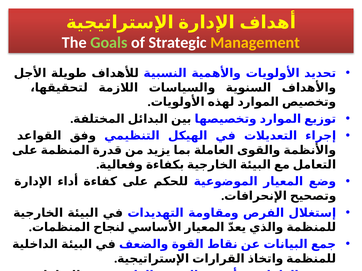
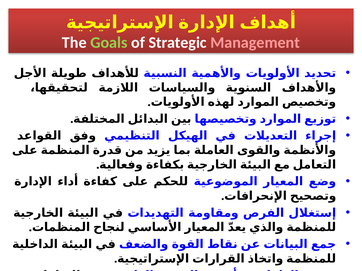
Management colour: yellow -> pink (255, 43)
